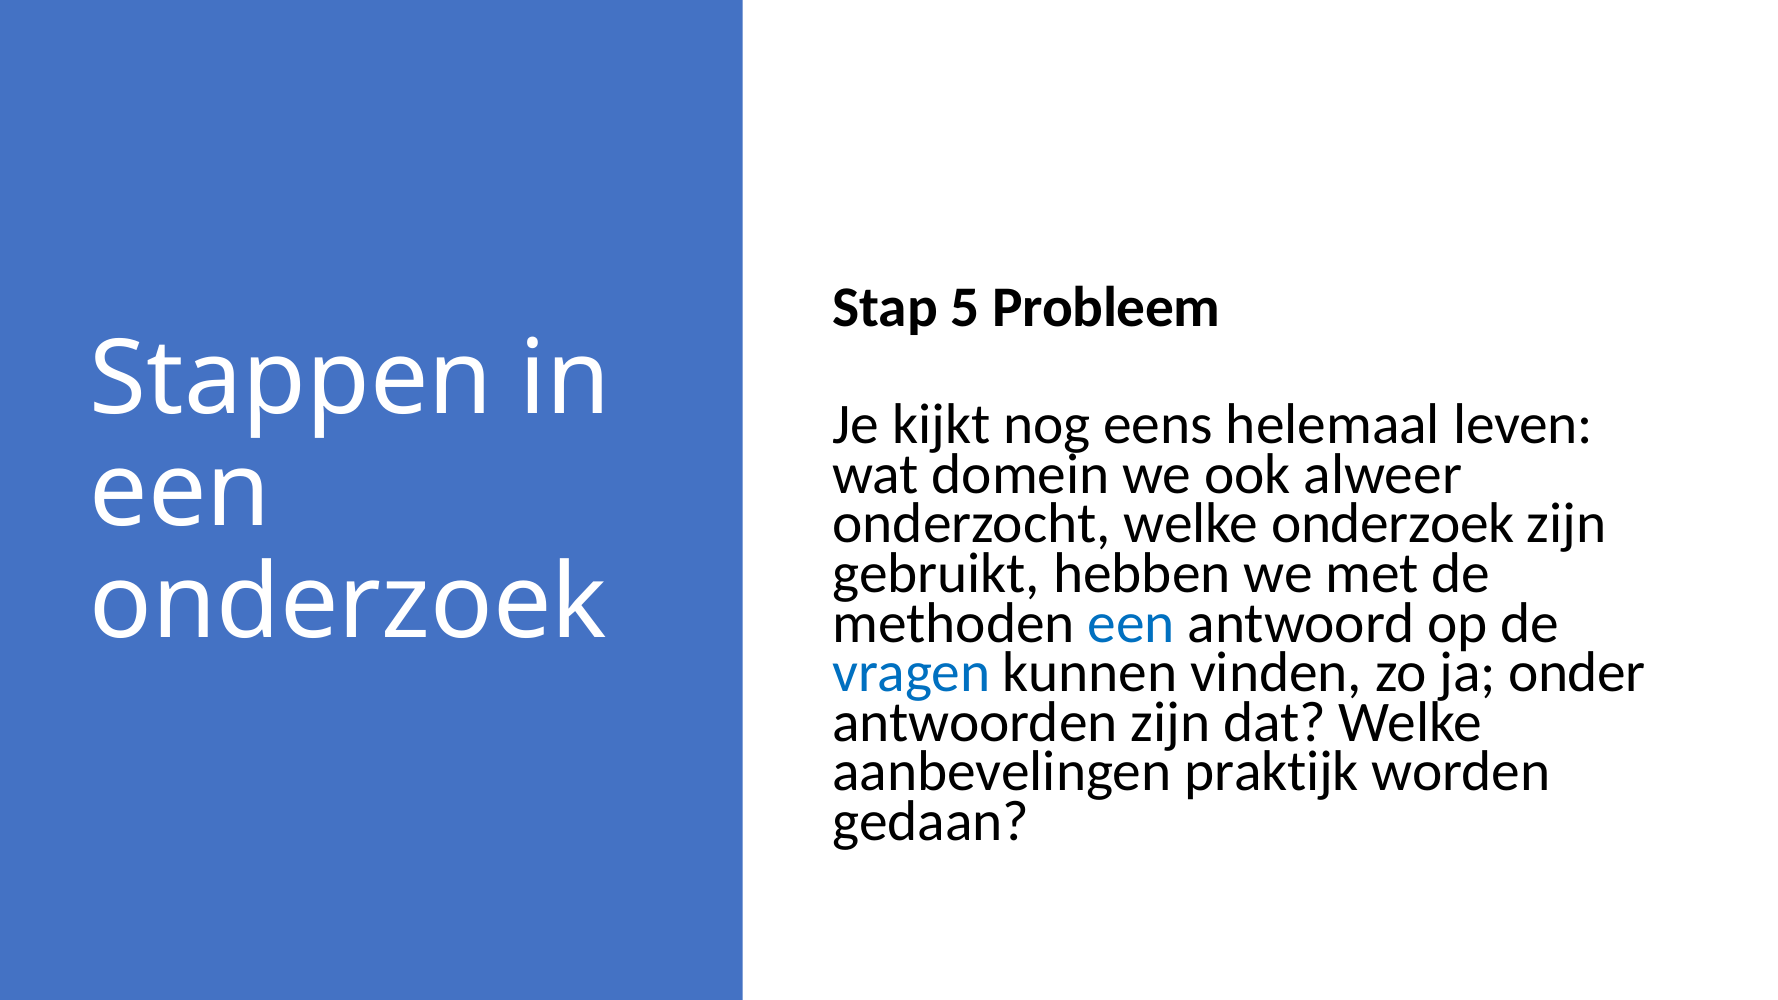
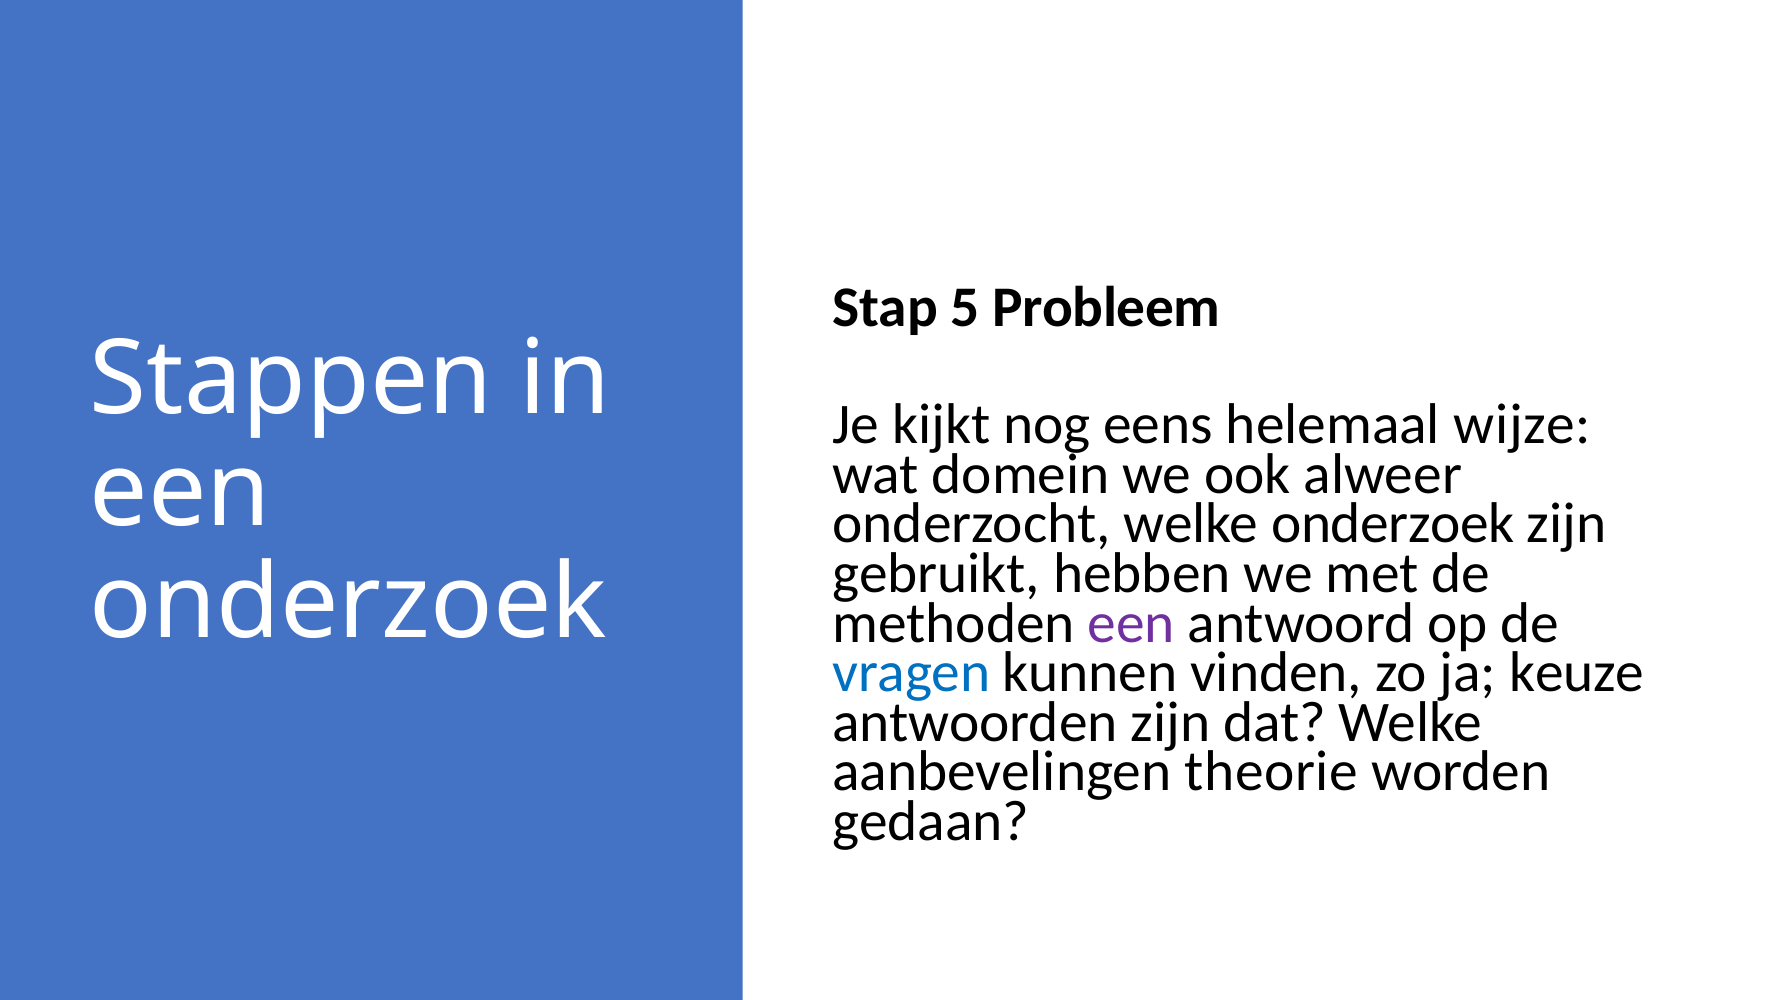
leven: leven -> wijze (1523, 425)
een colour: blue -> purple (1131, 623)
onder: onder -> keuze (1577, 673)
praktijk: praktijk -> theorie (1271, 772)
